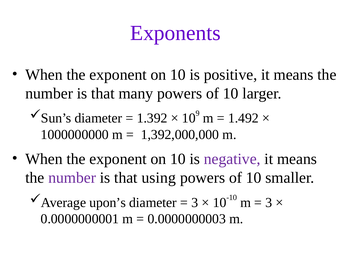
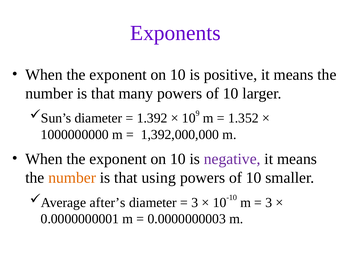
1.492: 1.492 -> 1.352 (243, 118)
number colour: purple -> orange (72, 177)
upon’s: upon’s -> after’s (108, 202)
